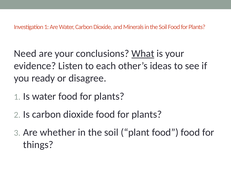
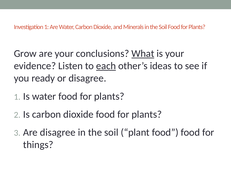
Need: Need -> Grow (25, 54)
each underline: none -> present (106, 66)
Are whether: whether -> disagree (58, 133)
